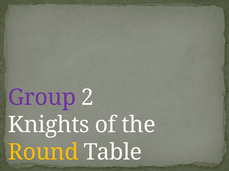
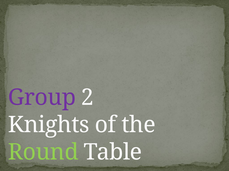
Round colour: yellow -> light green (43, 153)
